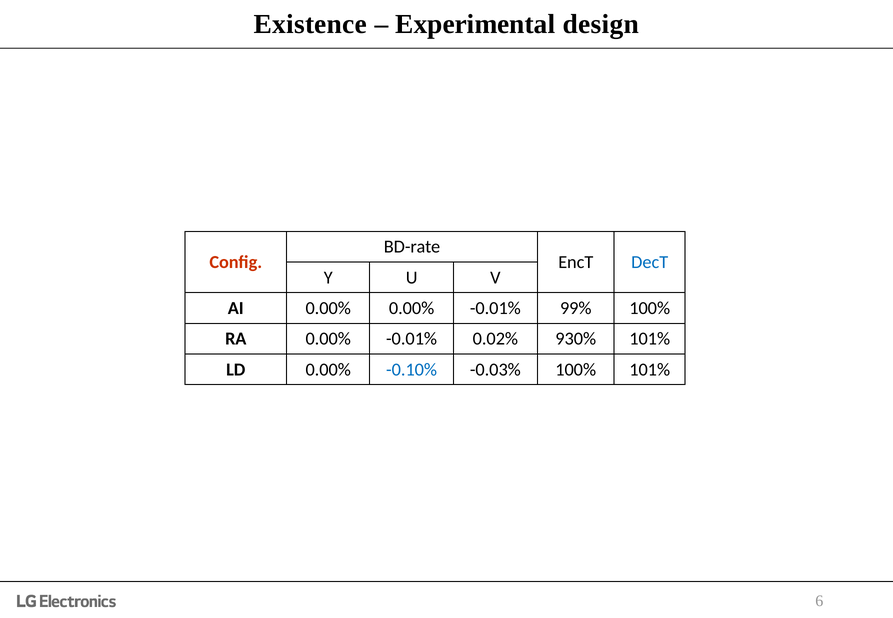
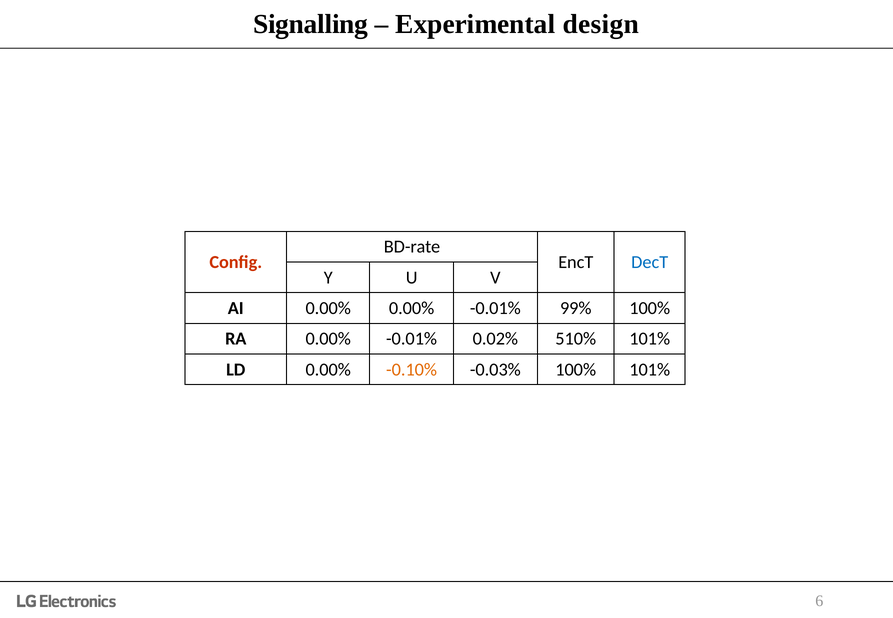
Existence: Existence -> Signalling (311, 24)
930%: 930% -> 510% (576, 339)
-0.10% colour: blue -> orange (412, 370)
